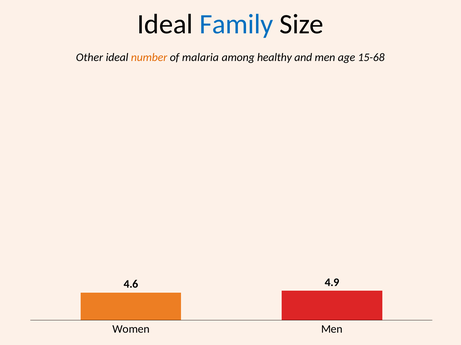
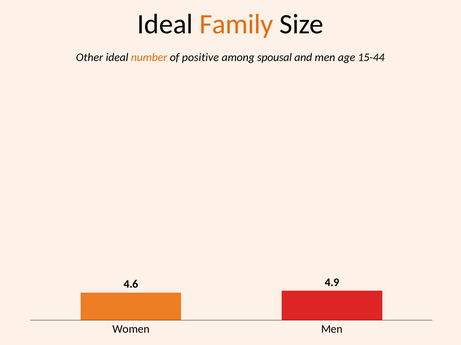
Family colour: blue -> orange (236, 24)
malaria: malaria -> positive (200, 57)
healthy: healthy -> spousal (274, 57)
15-68: 15-68 -> 15-44 (371, 57)
